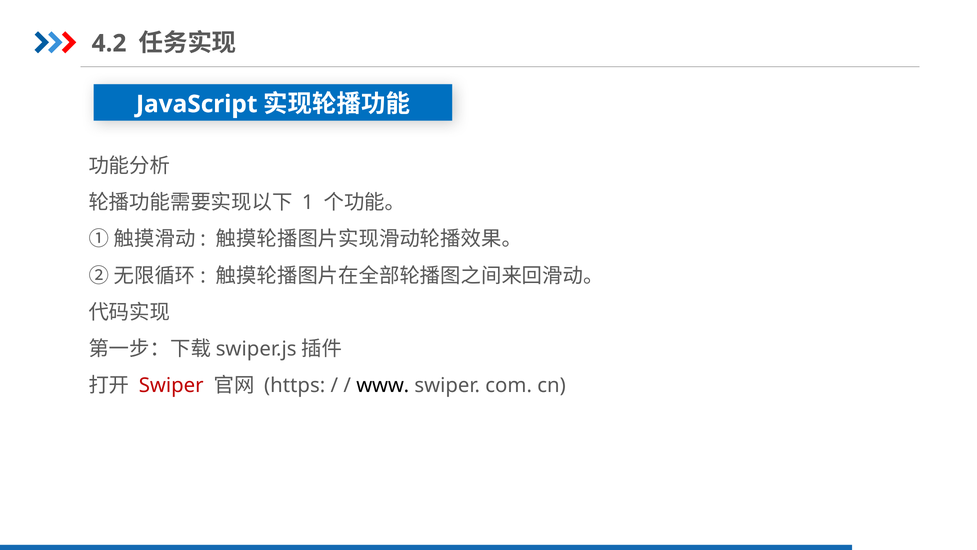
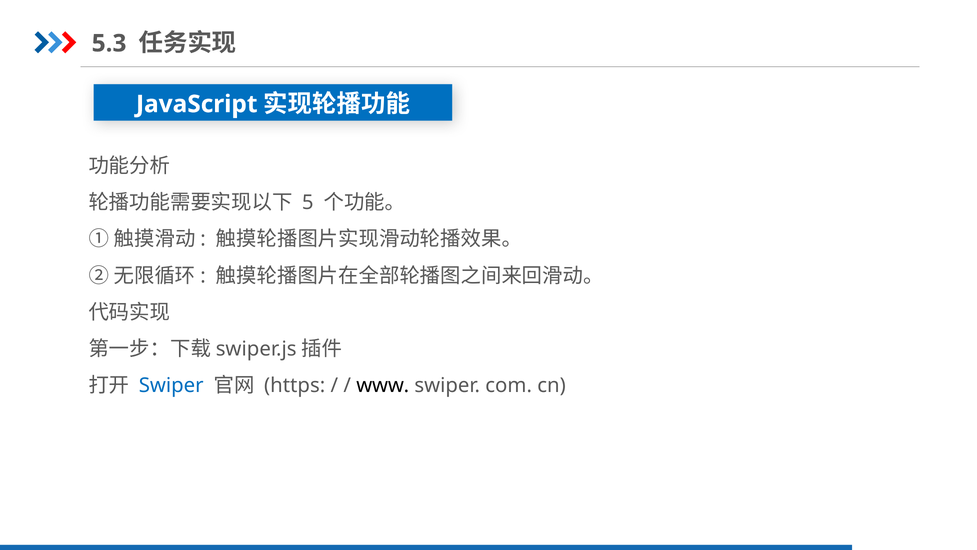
4.2: 4.2 -> 5.3 (109, 43)
1: 1 -> 5 (308, 202)
Swiper colour: red -> blue (171, 386)
